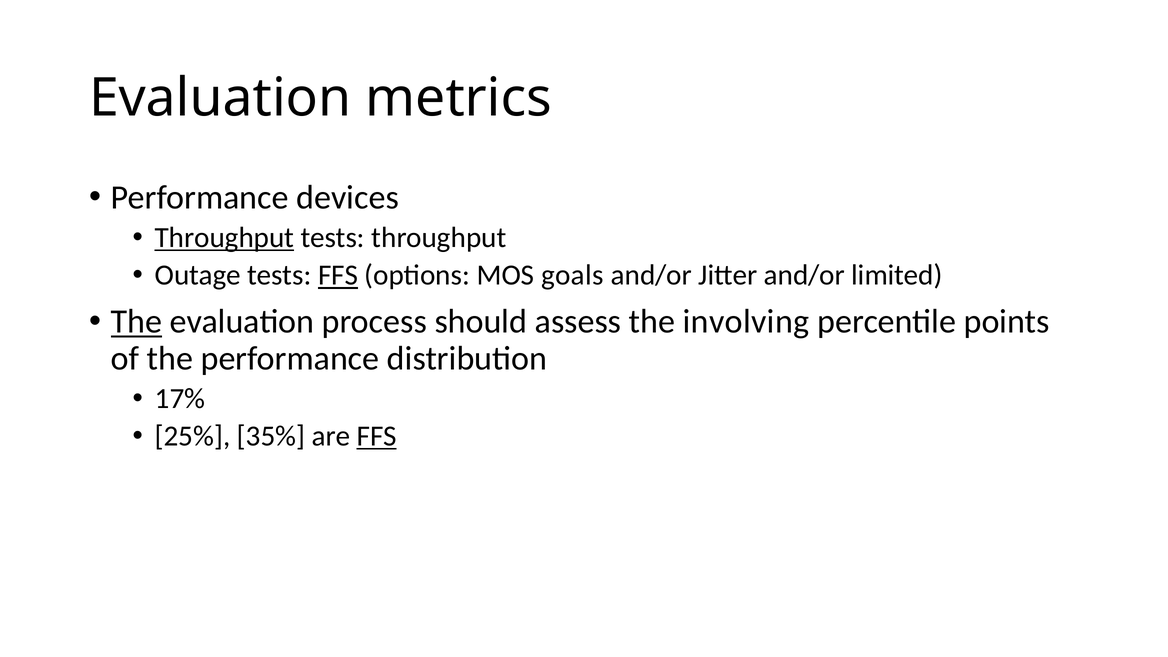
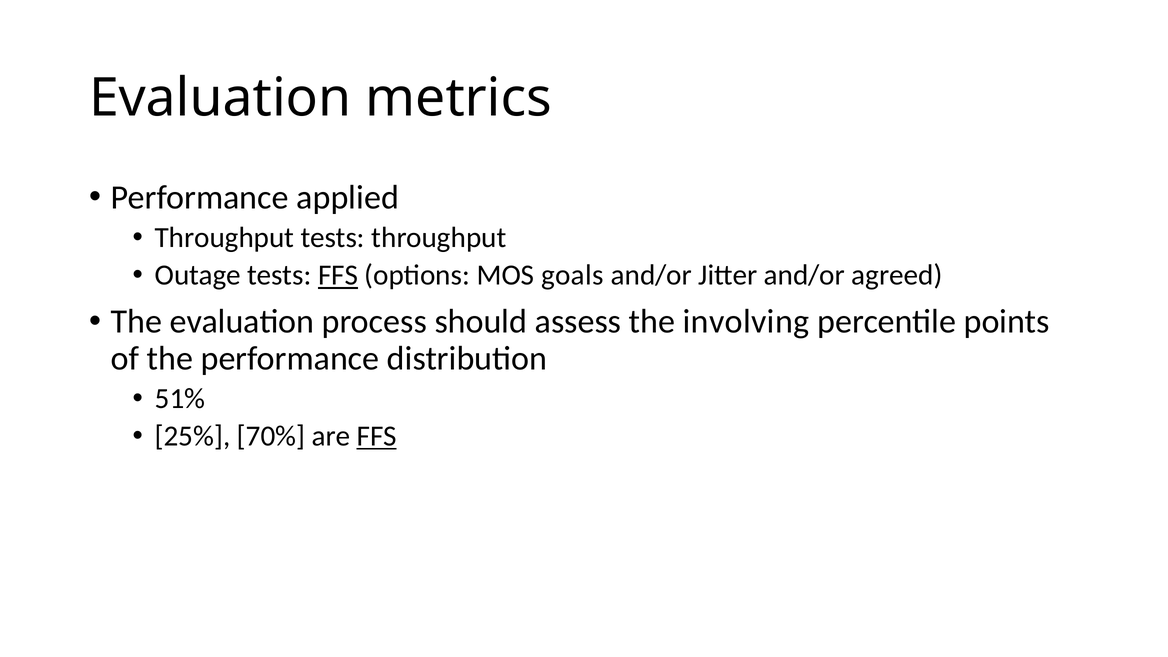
devices: devices -> applied (348, 197)
Throughput underline: present -> none (224, 238)
limited: limited -> agreed (897, 275)
The underline: present -> none (137, 322)
17%: 17% -> 51% (180, 399)
35%: 35% -> 70% (271, 436)
